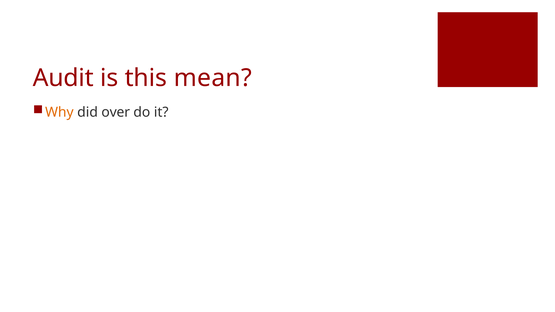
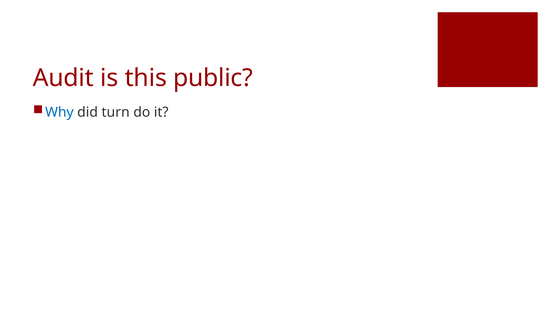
mean: mean -> public (213, 78)
Why colour: orange -> blue (59, 112)
over: over -> turn (116, 112)
